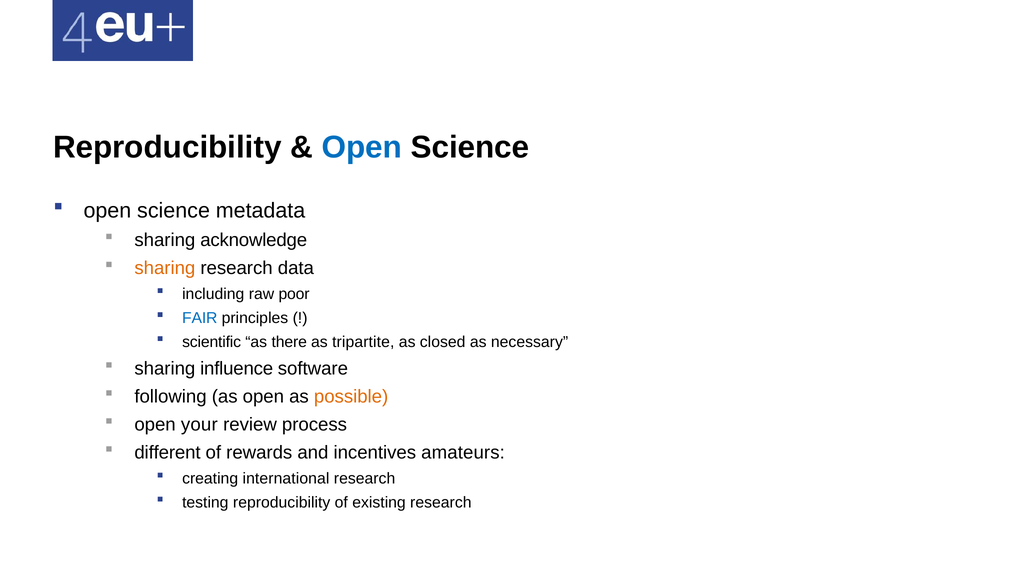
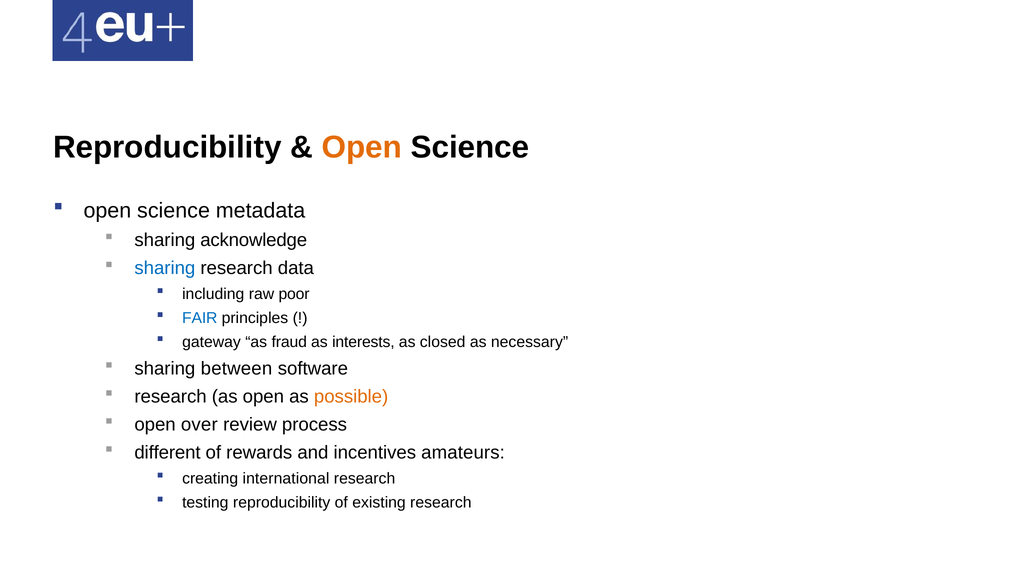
Open colour: blue -> orange (362, 148)
sharing colour: orange -> blue (165, 268)
scientific: scientific -> gateway (212, 342)
there: there -> fraud (289, 342)
tripartite: tripartite -> interests (363, 342)
influence: influence -> between (236, 369)
following: following -> research (171, 397)
your: your -> over (199, 425)
